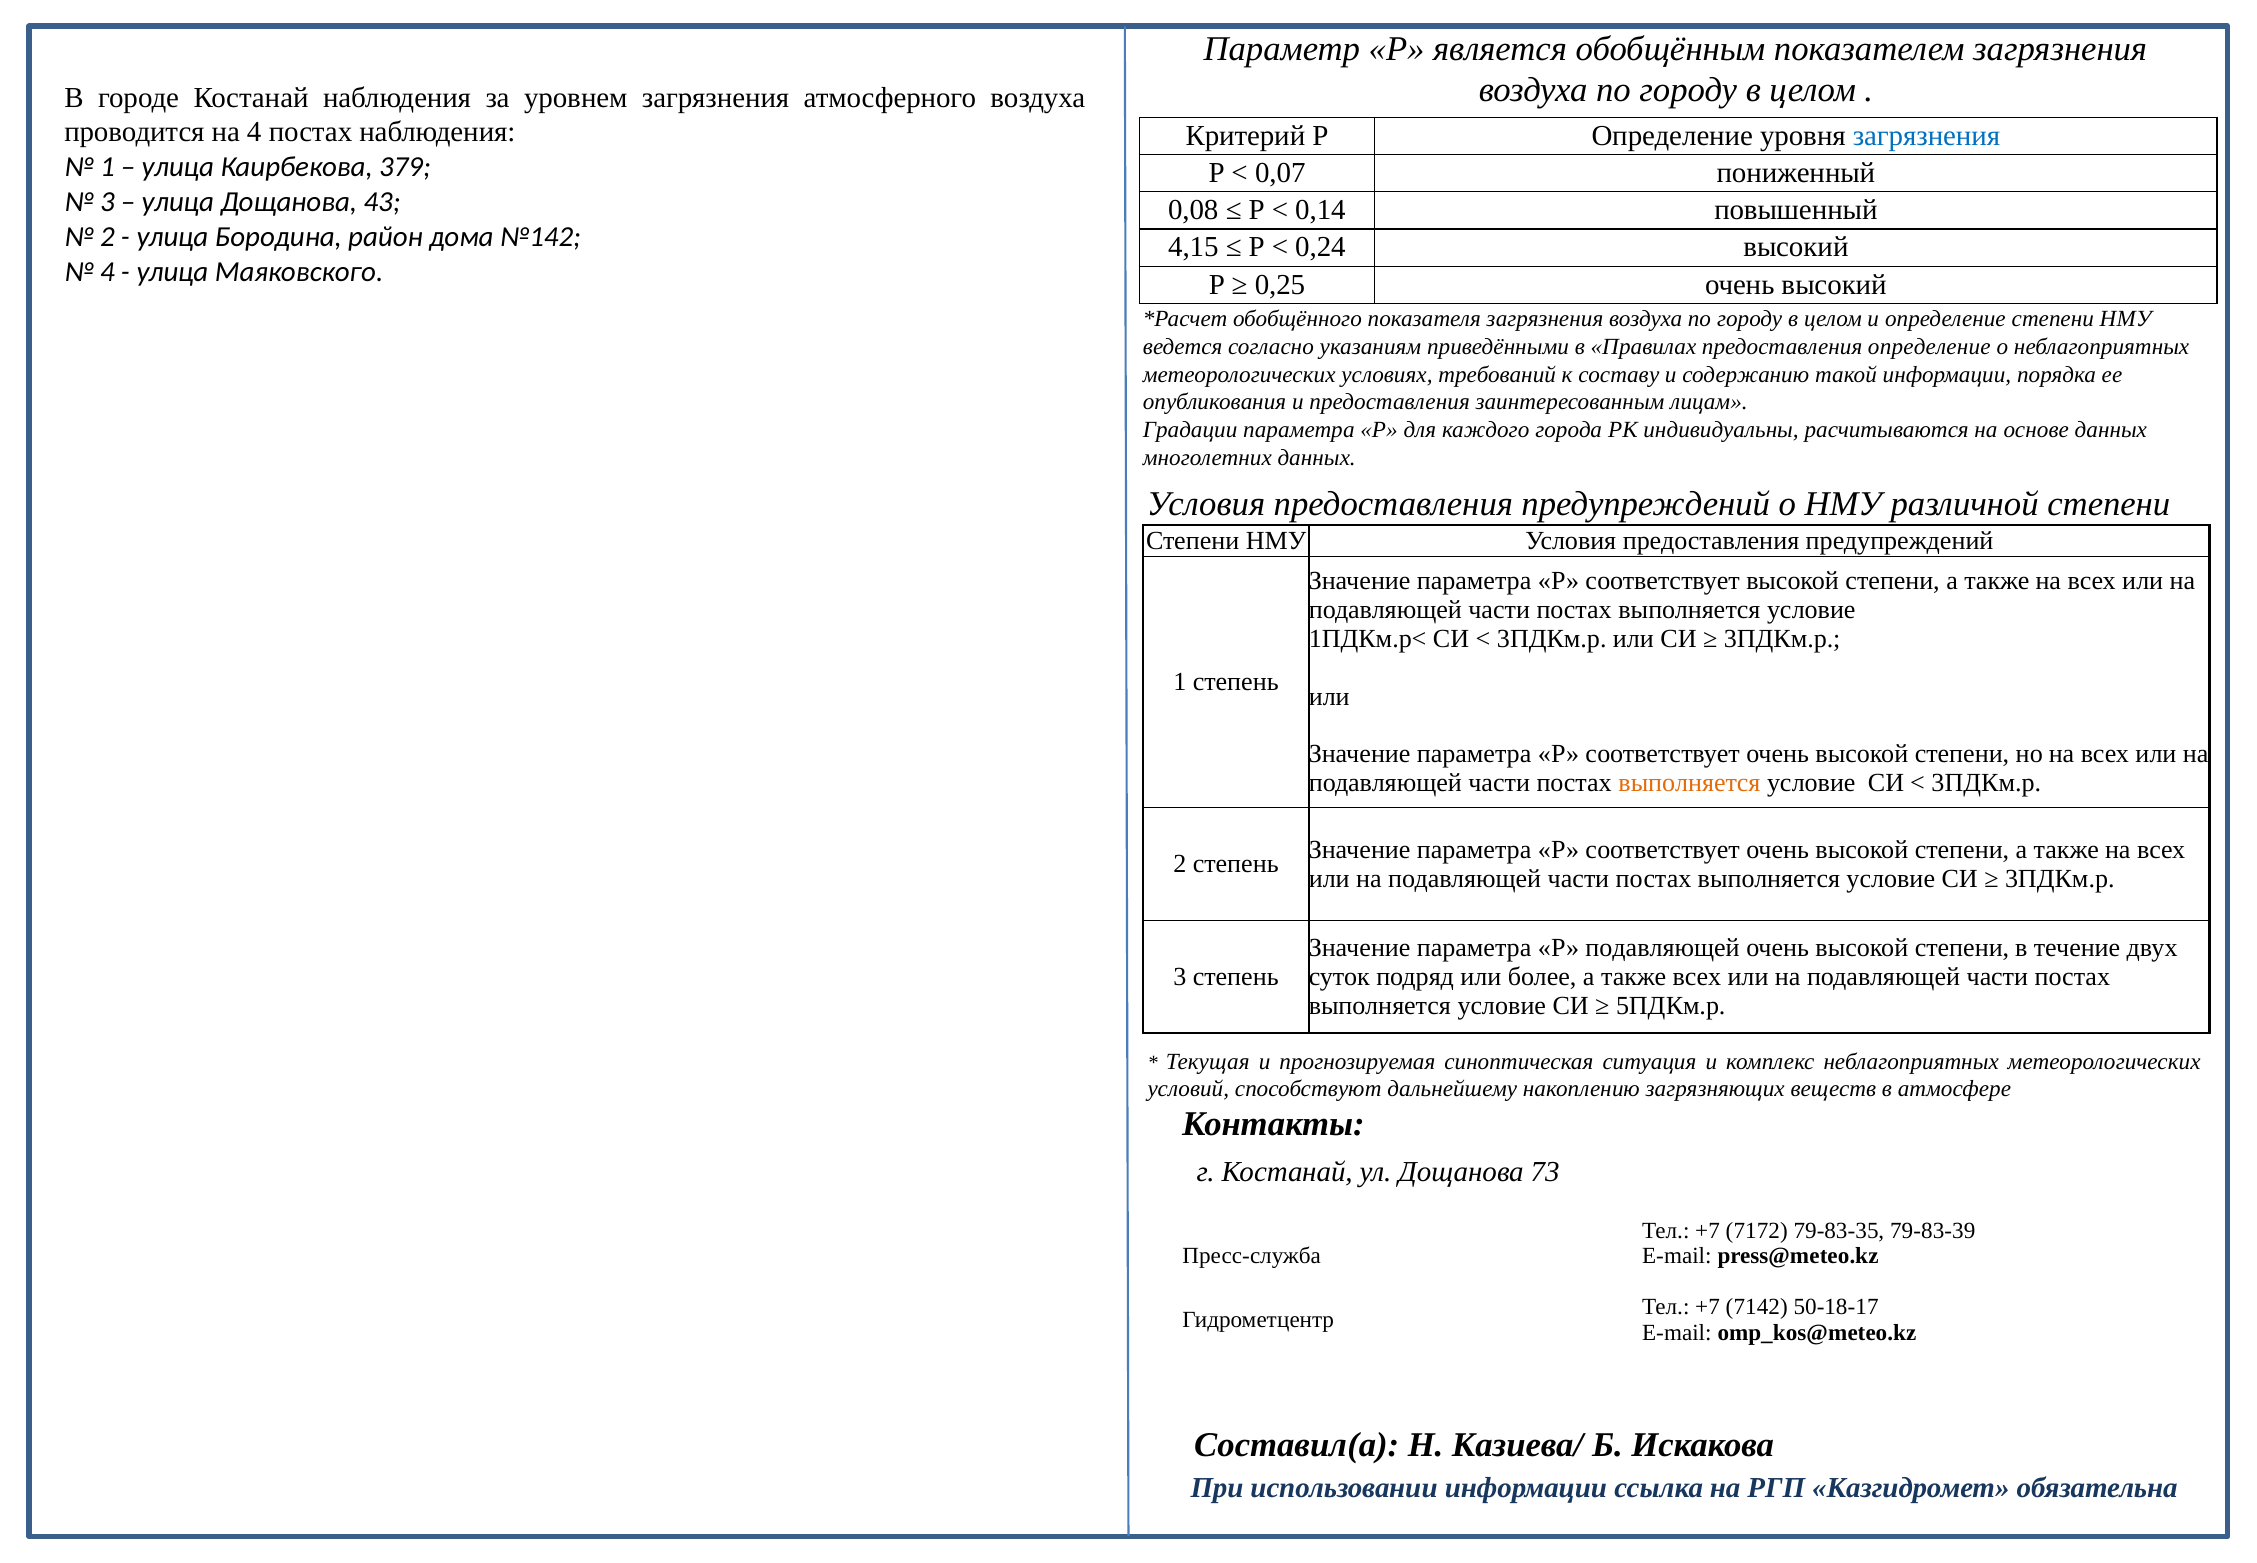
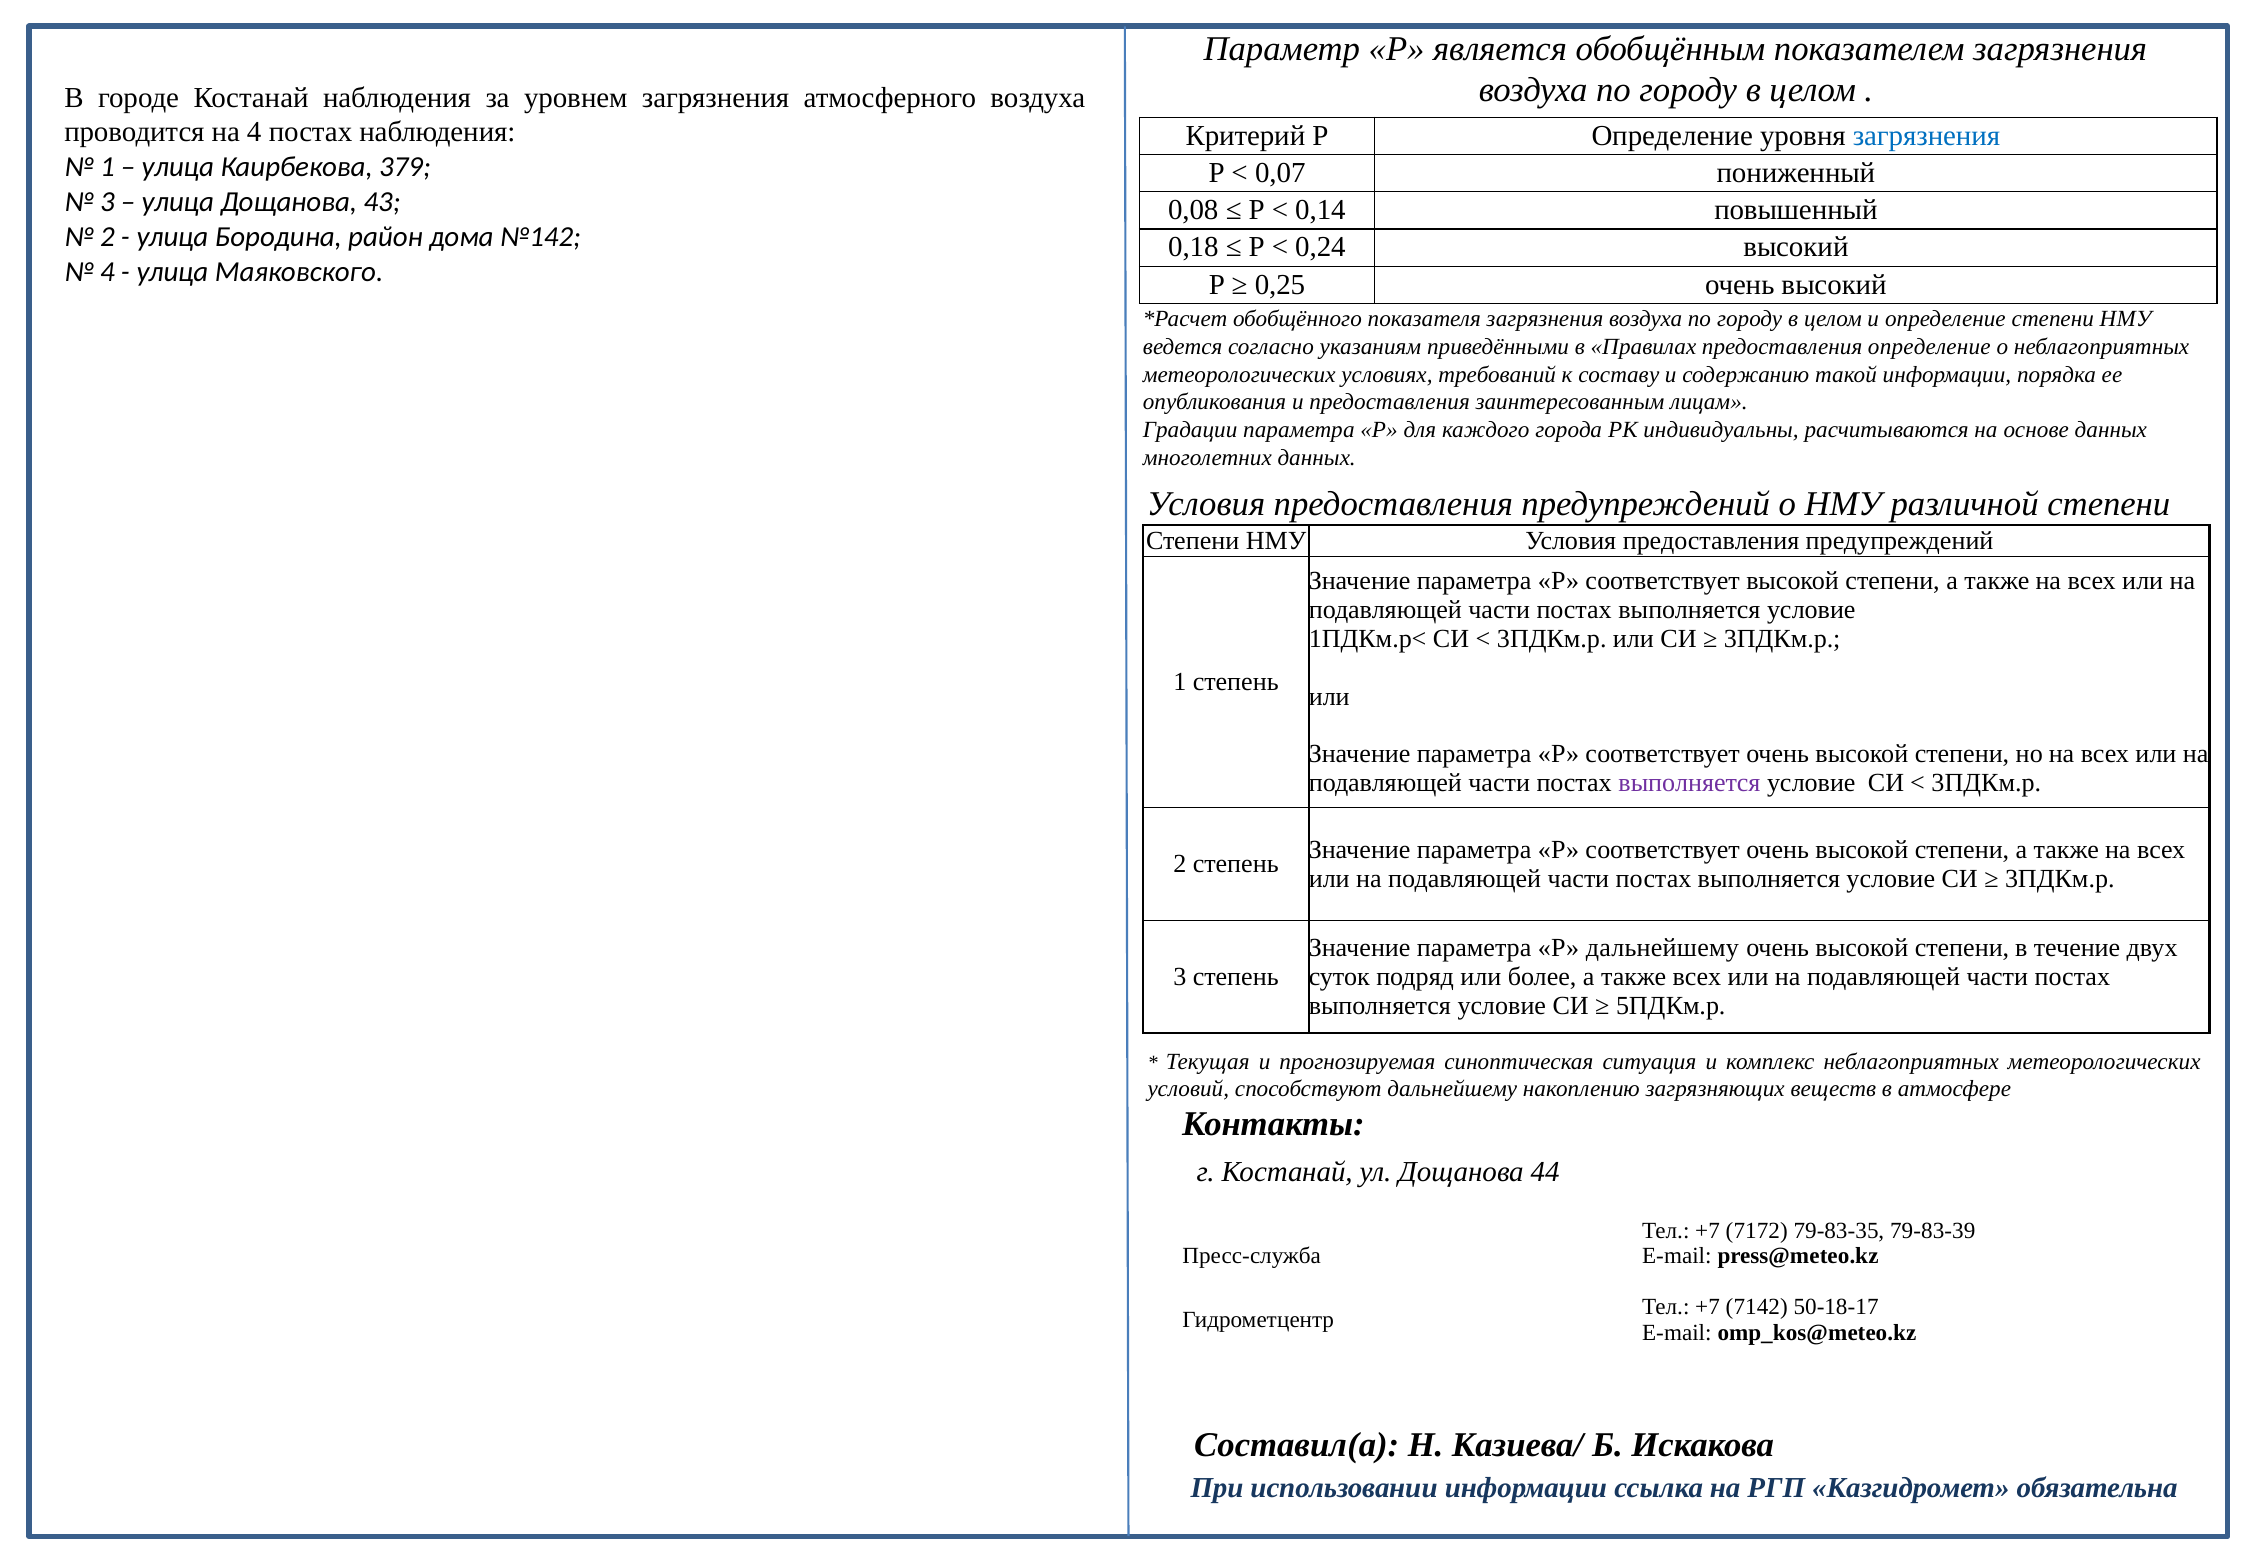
4,15: 4,15 -> 0,18 (1193, 247)
выполняется colour: orange -> purple (1689, 783)
Р подавляющей: подавляющей -> дальнейшему (1662, 948)
73: 73 -> 44 (1545, 1172)
